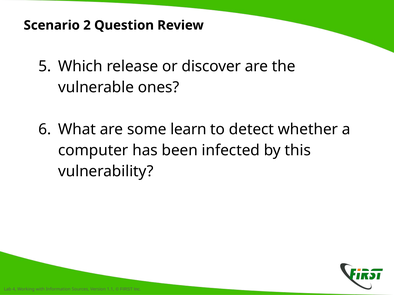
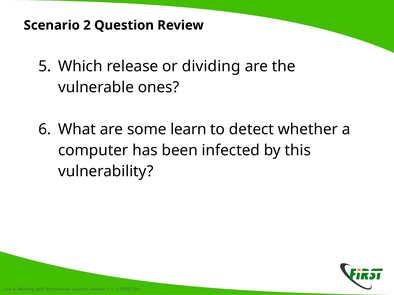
discover: discover -> dividing (211, 67)
